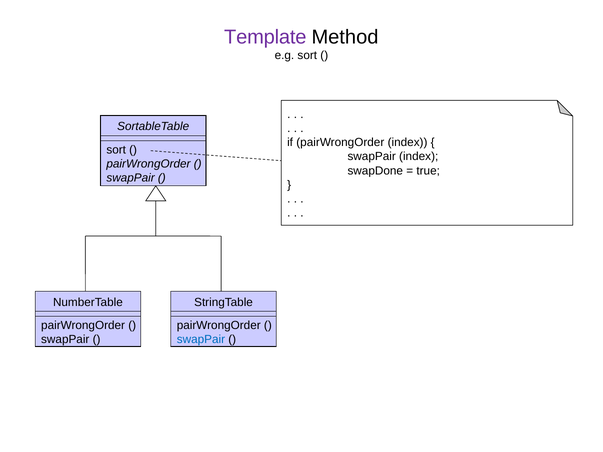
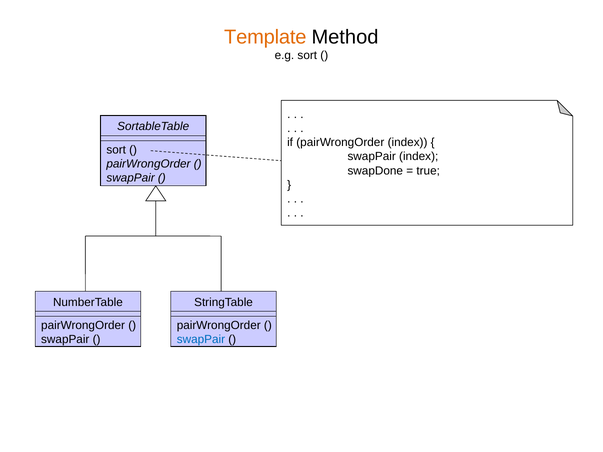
Template colour: purple -> orange (265, 37)
